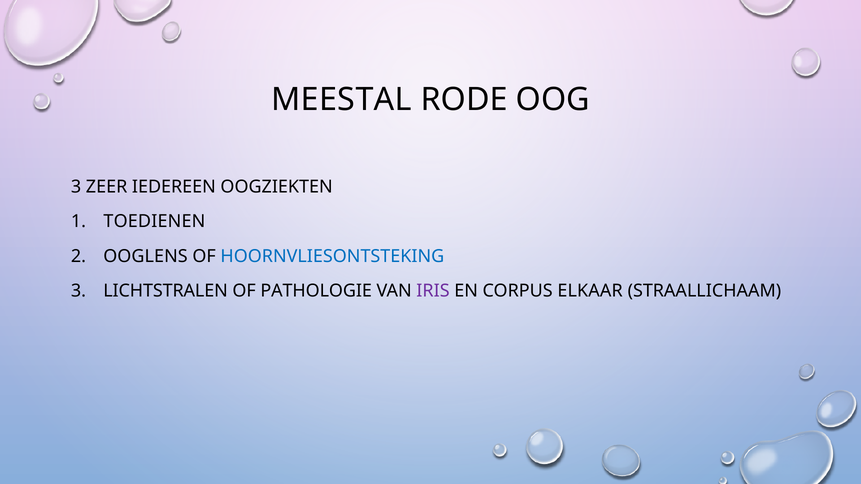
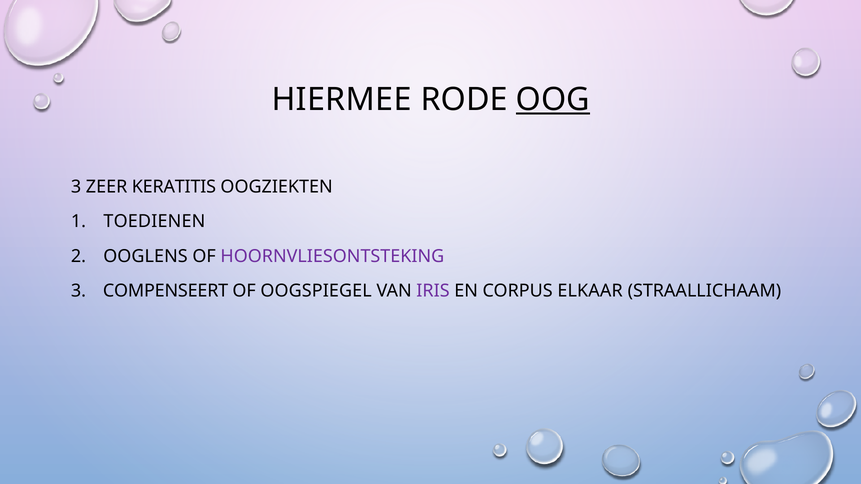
MEESTAL: MEESTAL -> HIERMEE (342, 100)
OOG underline: none -> present (553, 100)
IEDEREEN: IEDEREEN -> KERATITIS (174, 187)
HOORNVLIESONTSTEKING colour: blue -> purple (332, 256)
LICHTSTRALEN: LICHTSTRALEN -> COMPENSEERT (166, 291)
PATHOLOGIE: PATHOLOGIE -> OOGSPIEGEL (316, 291)
